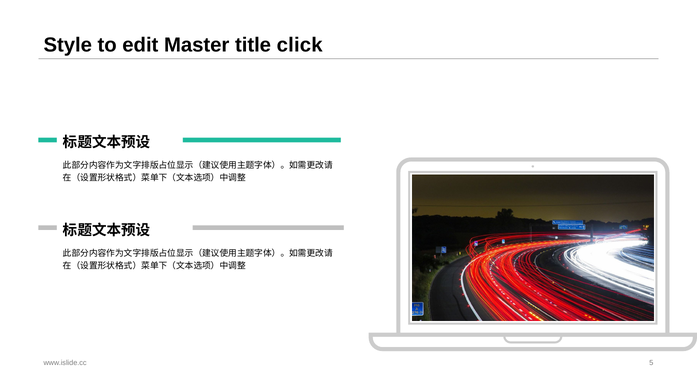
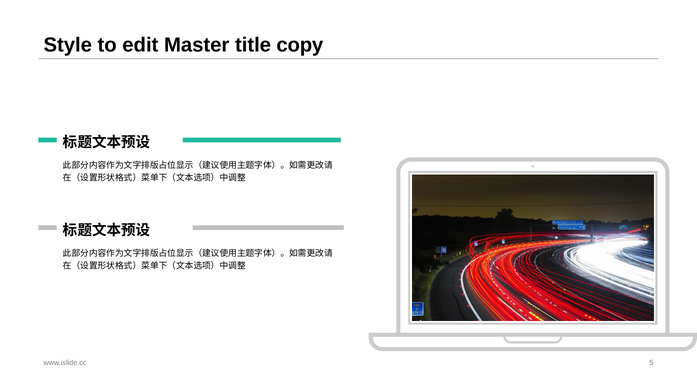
click: click -> copy (300, 45)
